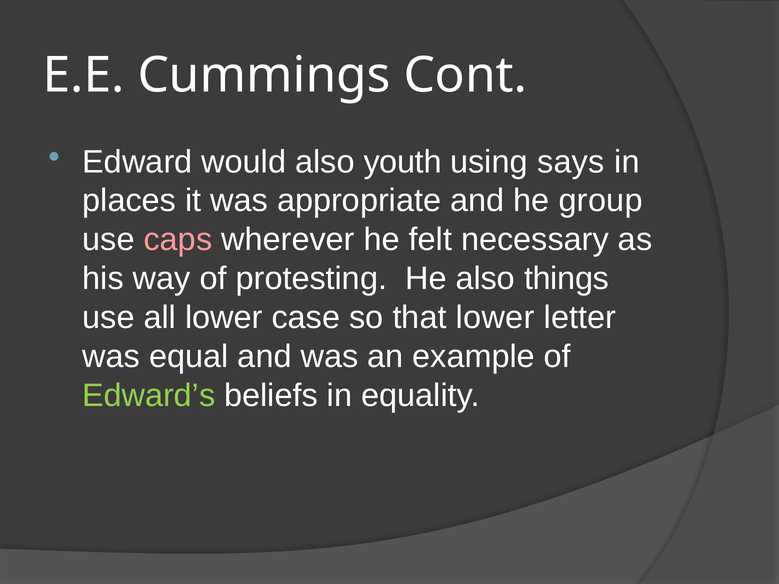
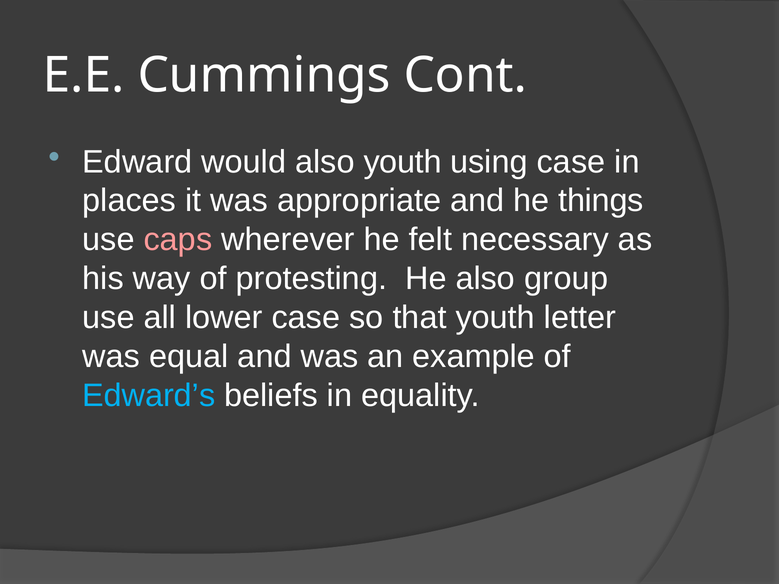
using says: says -> case (571, 162)
group: group -> things (601, 201)
things: things -> group (566, 279)
that lower: lower -> youth (495, 318)
Edward’s colour: light green -> light blue (149, 396)
